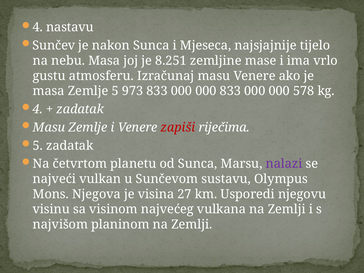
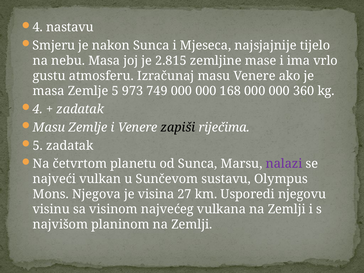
Sunčev: Sunčev -> Smjeru (54, 46)
8.251: 8.251 -> 2.815 (171, 61)
973 833: 833 -> 749 (157, 91)
000 833: 833 -> 168 (230, 91)
578: 578 -> 360 (304, 91)
zapiši colour: red -> black (178, 127)
